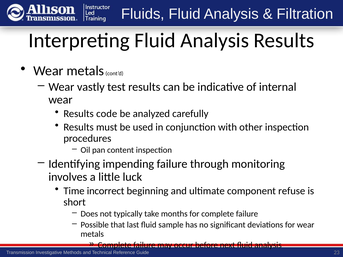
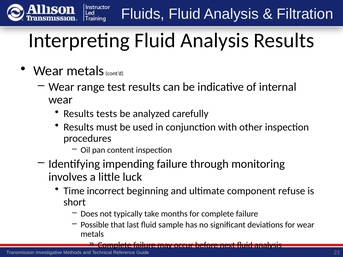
vastly: vastly -> range (91, 87)
code: code -> tests (107, 114)
